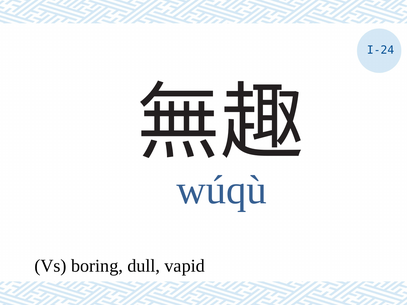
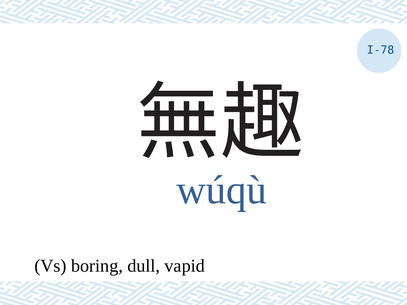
I-24: I-24 -> I-78 (381, 50)
